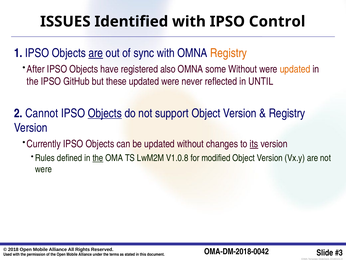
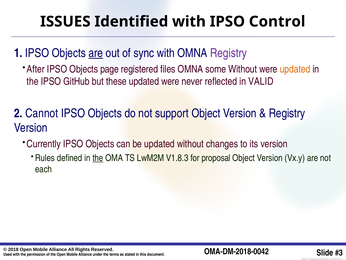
Registry colour: orange -> purple (229, 53)
have: have -> page (110, 69)
also: also -> files (168, 69)
UNTIL: UNTIL -> VALID (261, 81)
Objects underline: present -> none (105, 113)
its underline: present -> none (254, 144)
V1.0.8: V1.0.8 -> V1.8.3 (177, 158)
modified: modified -> proposal (216, 158)
were: were -> each (44, 169)
